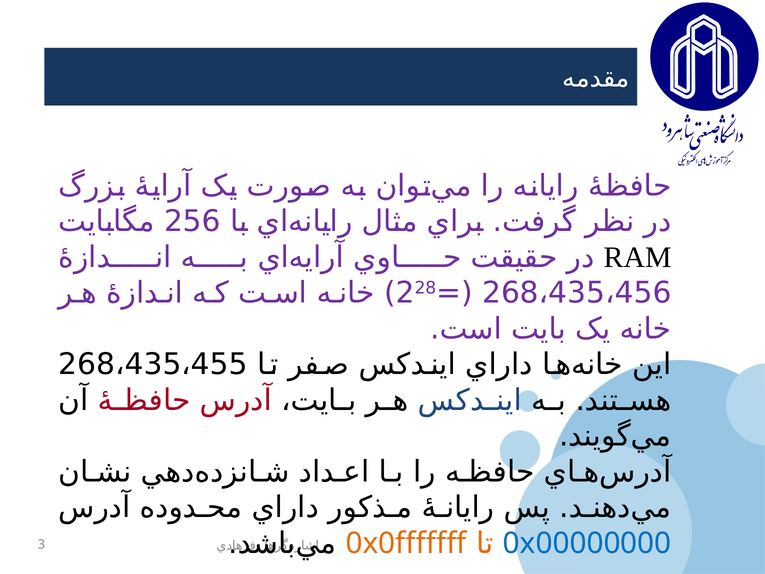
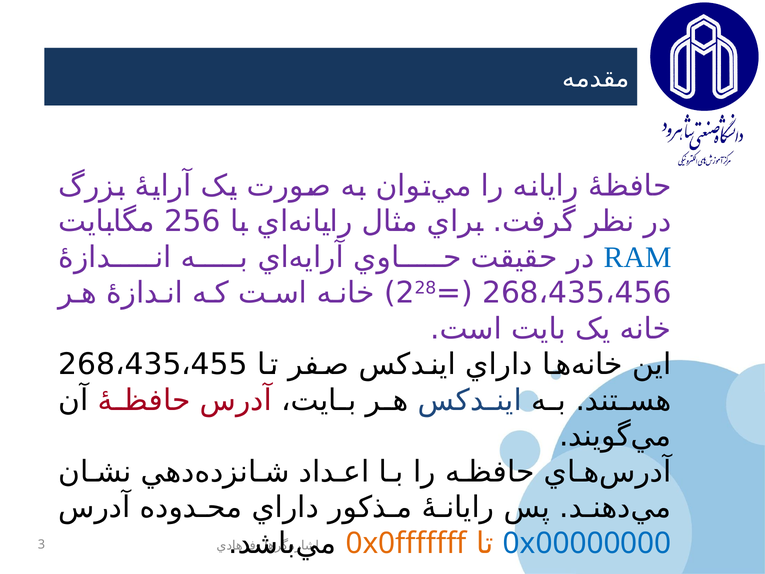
RAM colour: black -> blue (638, 257)
